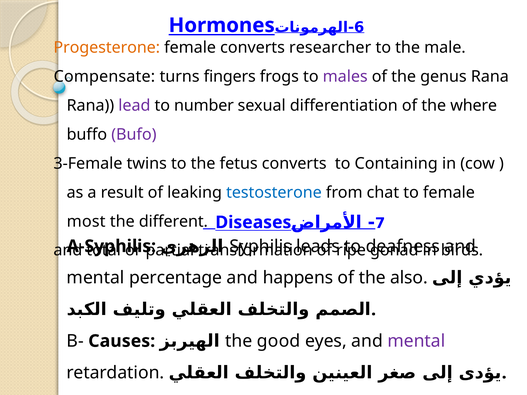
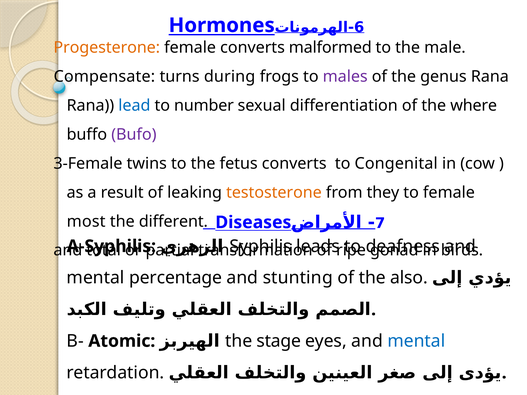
researcher: researcher -> malformed (330, 48)
fingers: fingers -> during (230, 77)
lead colour: purple -> blue (134, 106)
Containing: Containing -> Congenital (396, 164)
testosterone colour: blue -> orange (274, 193)
chat: chat -> they (383, 193)
happens: happens -> stunting (298, 278)
Causes: Causes -> Atomic (122, 341)
good: good -> stage (279, 341)
mental colour: purple -> blue (416, 341)
